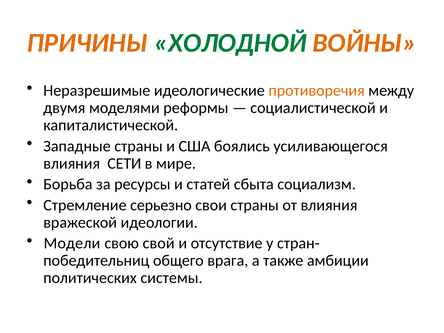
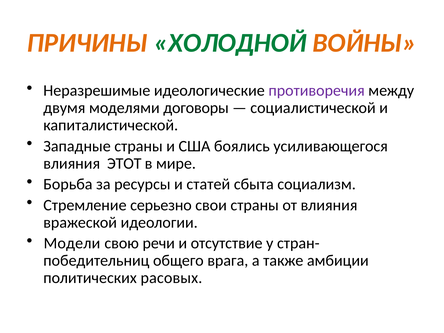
противоречия colour: orange -> purple (317, 91)
реформы: реформы -> договоры (196, 108)
СЕТИ: СЕТИ -> ЭТОТ (124, 163)
свой: свой -> речи (159, 243)
системы: системы -> расовых (171, 278)
